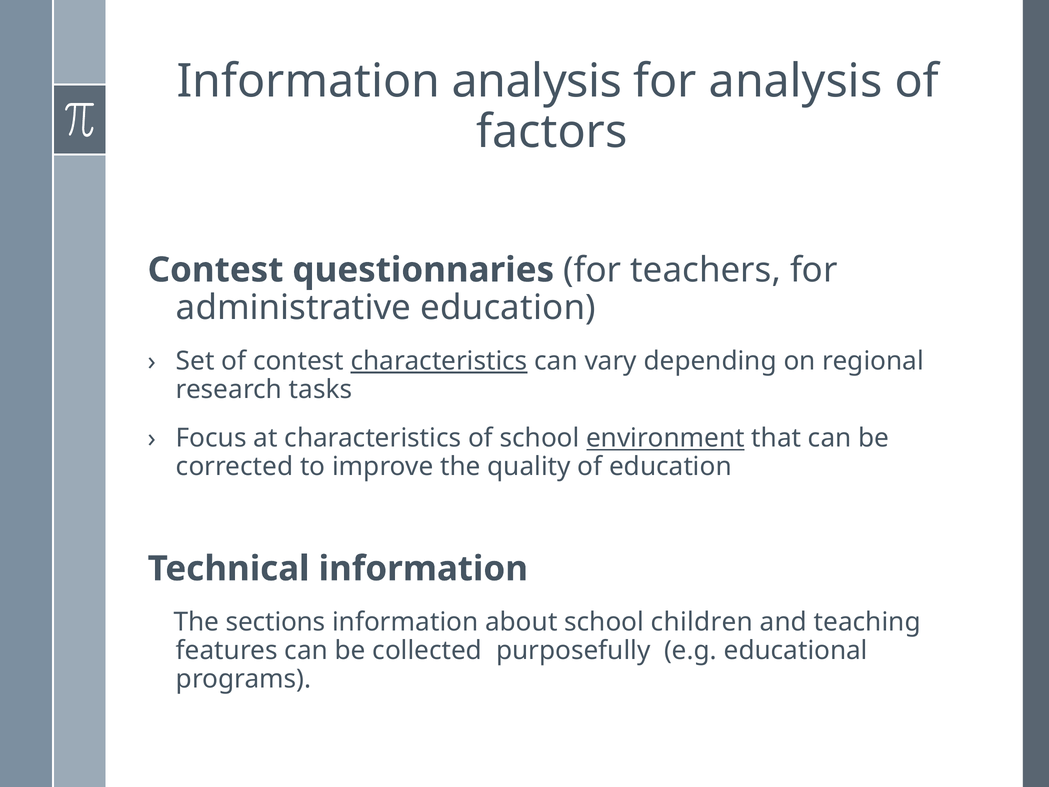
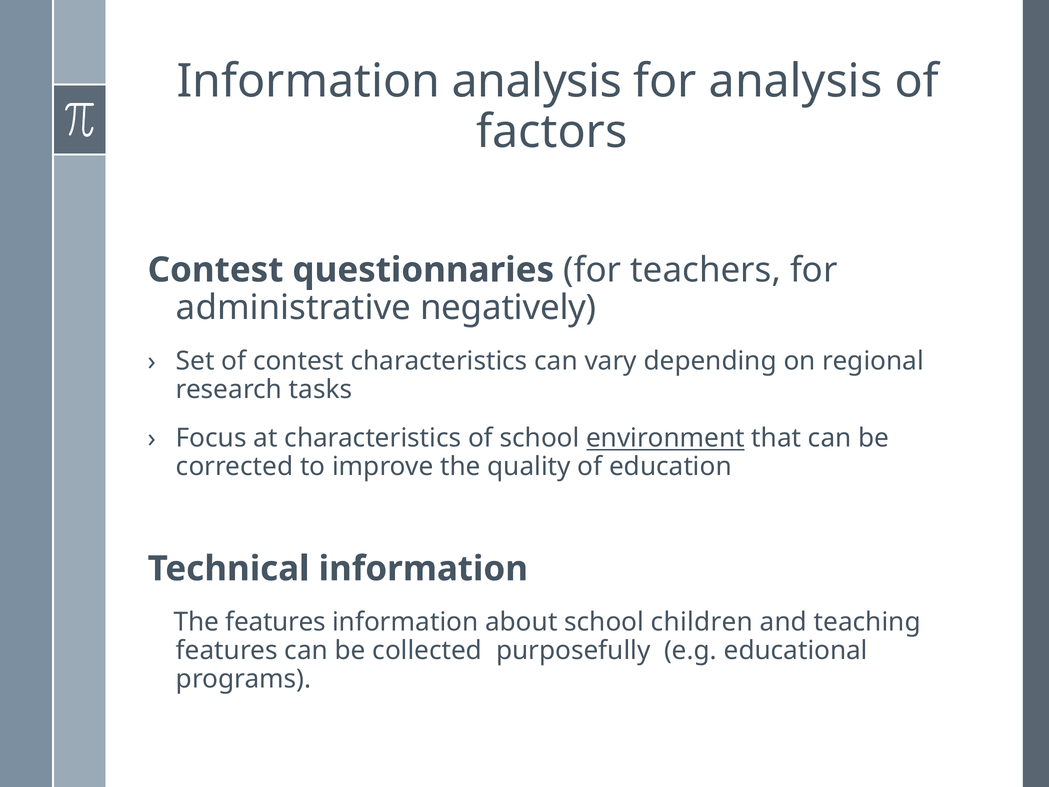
administrative education: education -> negatively (508, 308)
characteristics underline: present -> none (439, 361)
The sections: sections -> features (276, 622)
